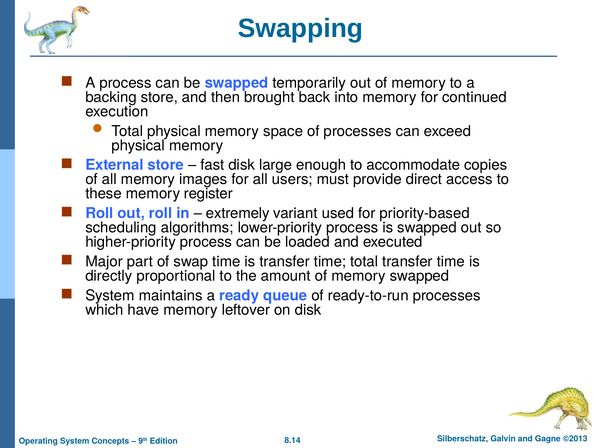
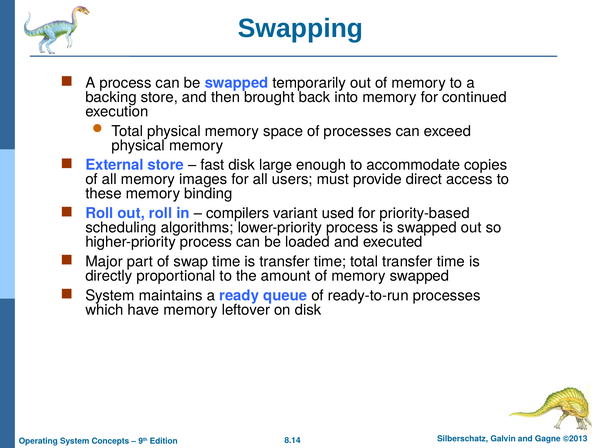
register: register -> binding (208, 194)
extremely: extremely -> compilers (238, 213)
